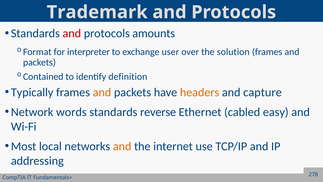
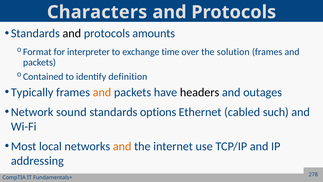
Trademark: Trademark -> Characters (97, 12)
and colour: red -> black (72, 33)
user: user -> time (170, 52)
headers colour: orange -> black (200, 92)
capture: capture -> outages (263, 92)
words: words -> sound (71, 112)
reverse: reverse -> options (158, 112)
easy: easy -> such (276, 112)
